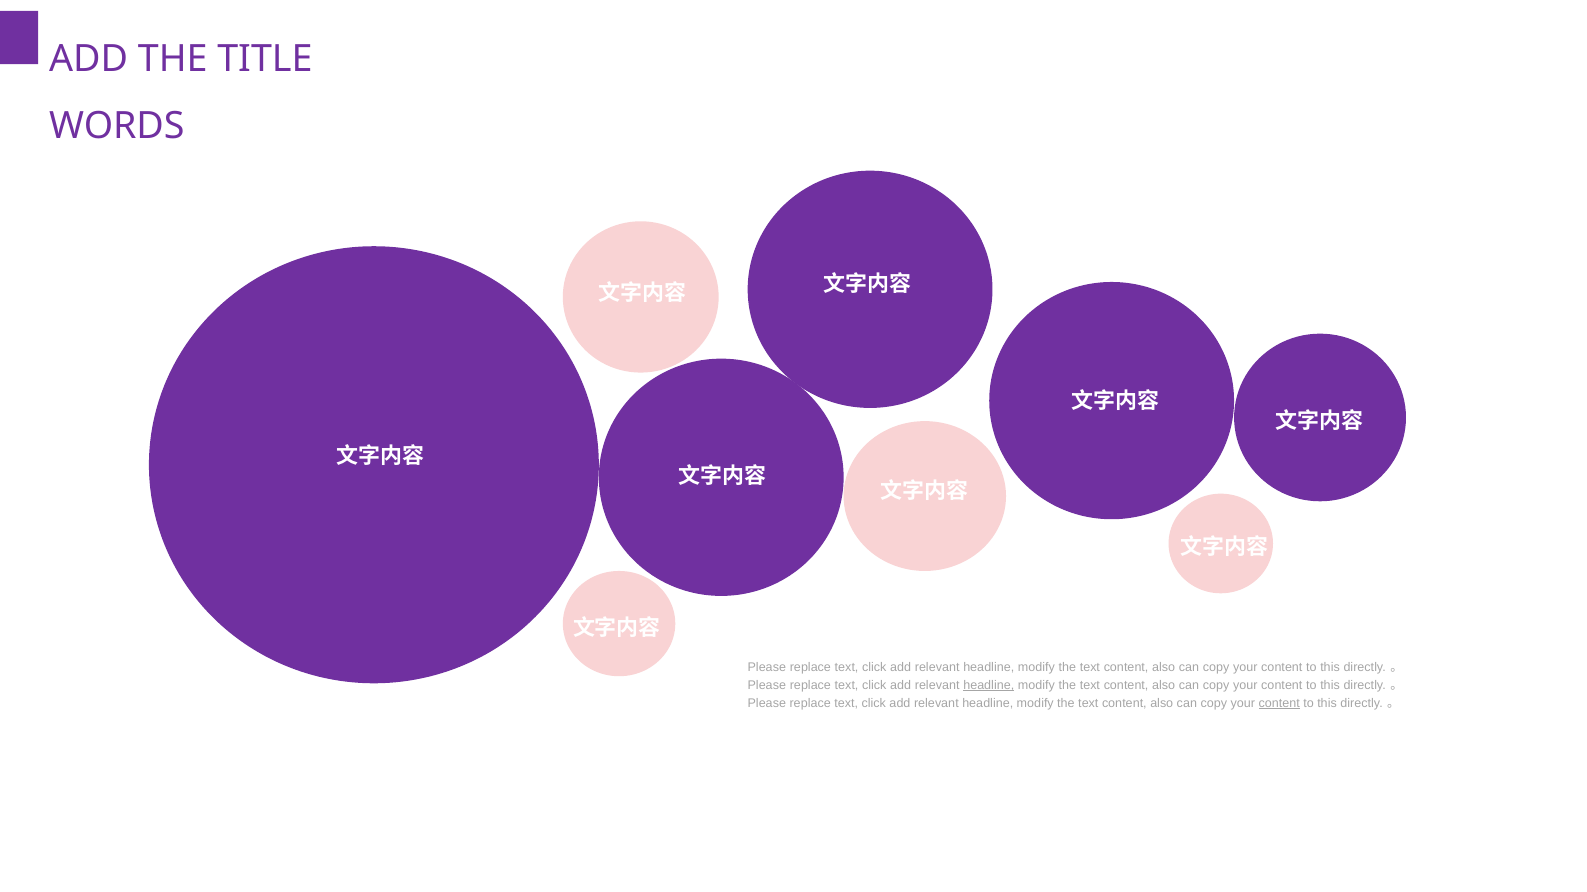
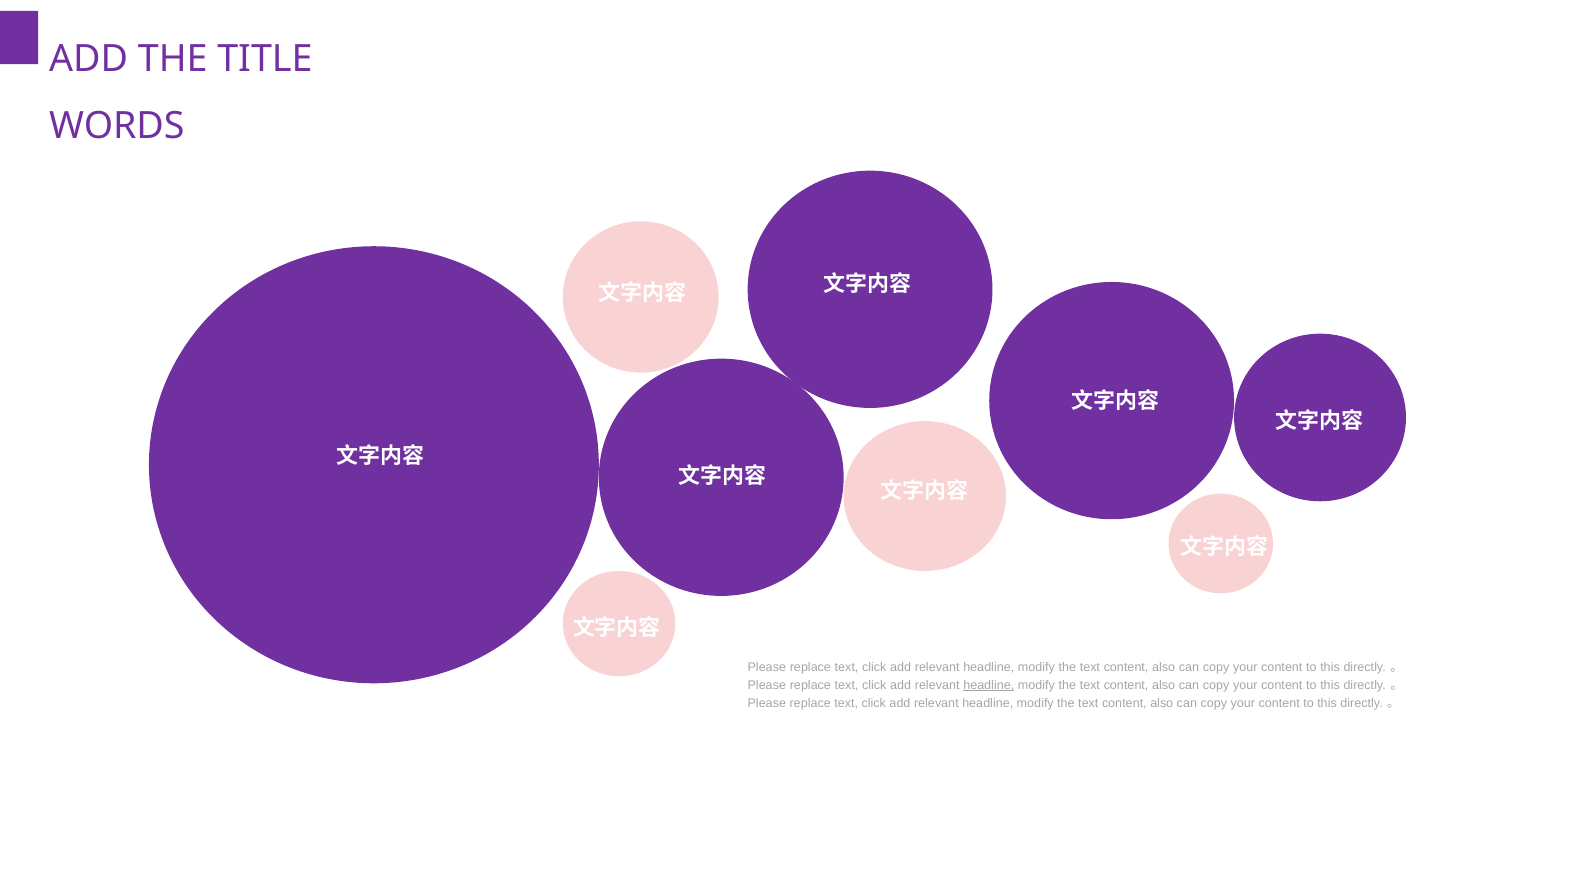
content underline: present -> none (1279, 704)
